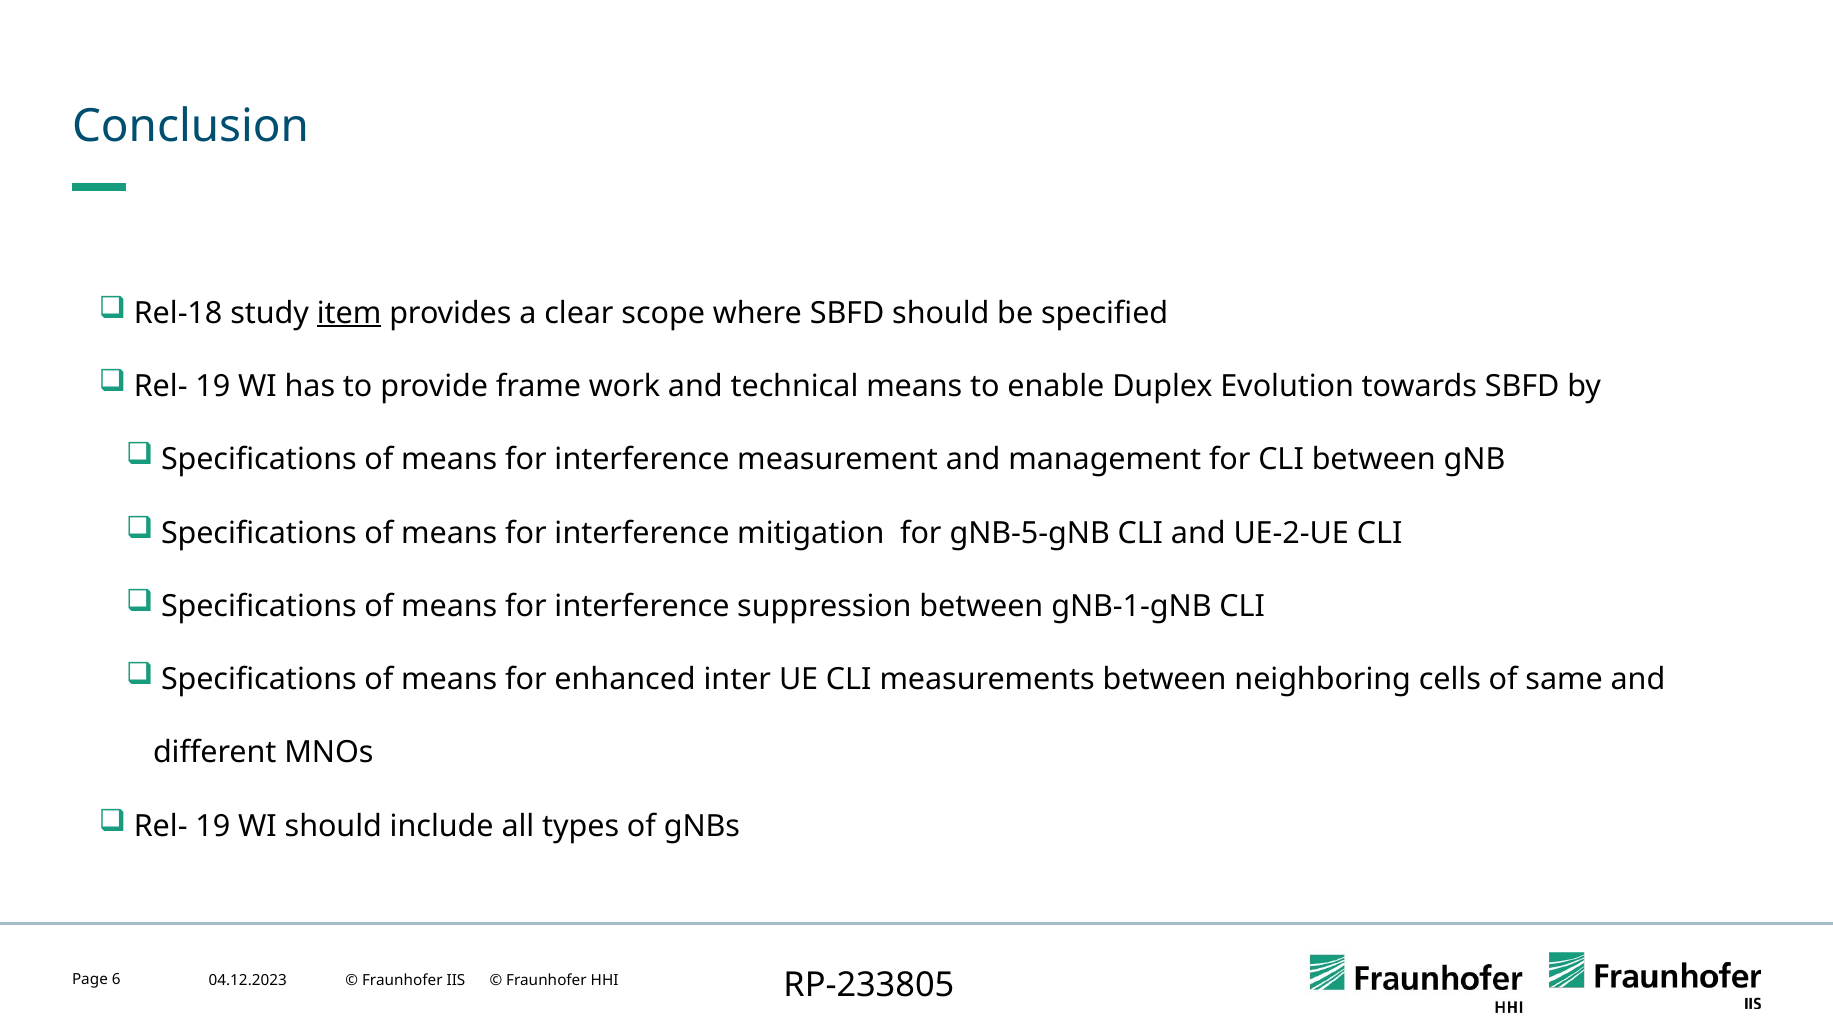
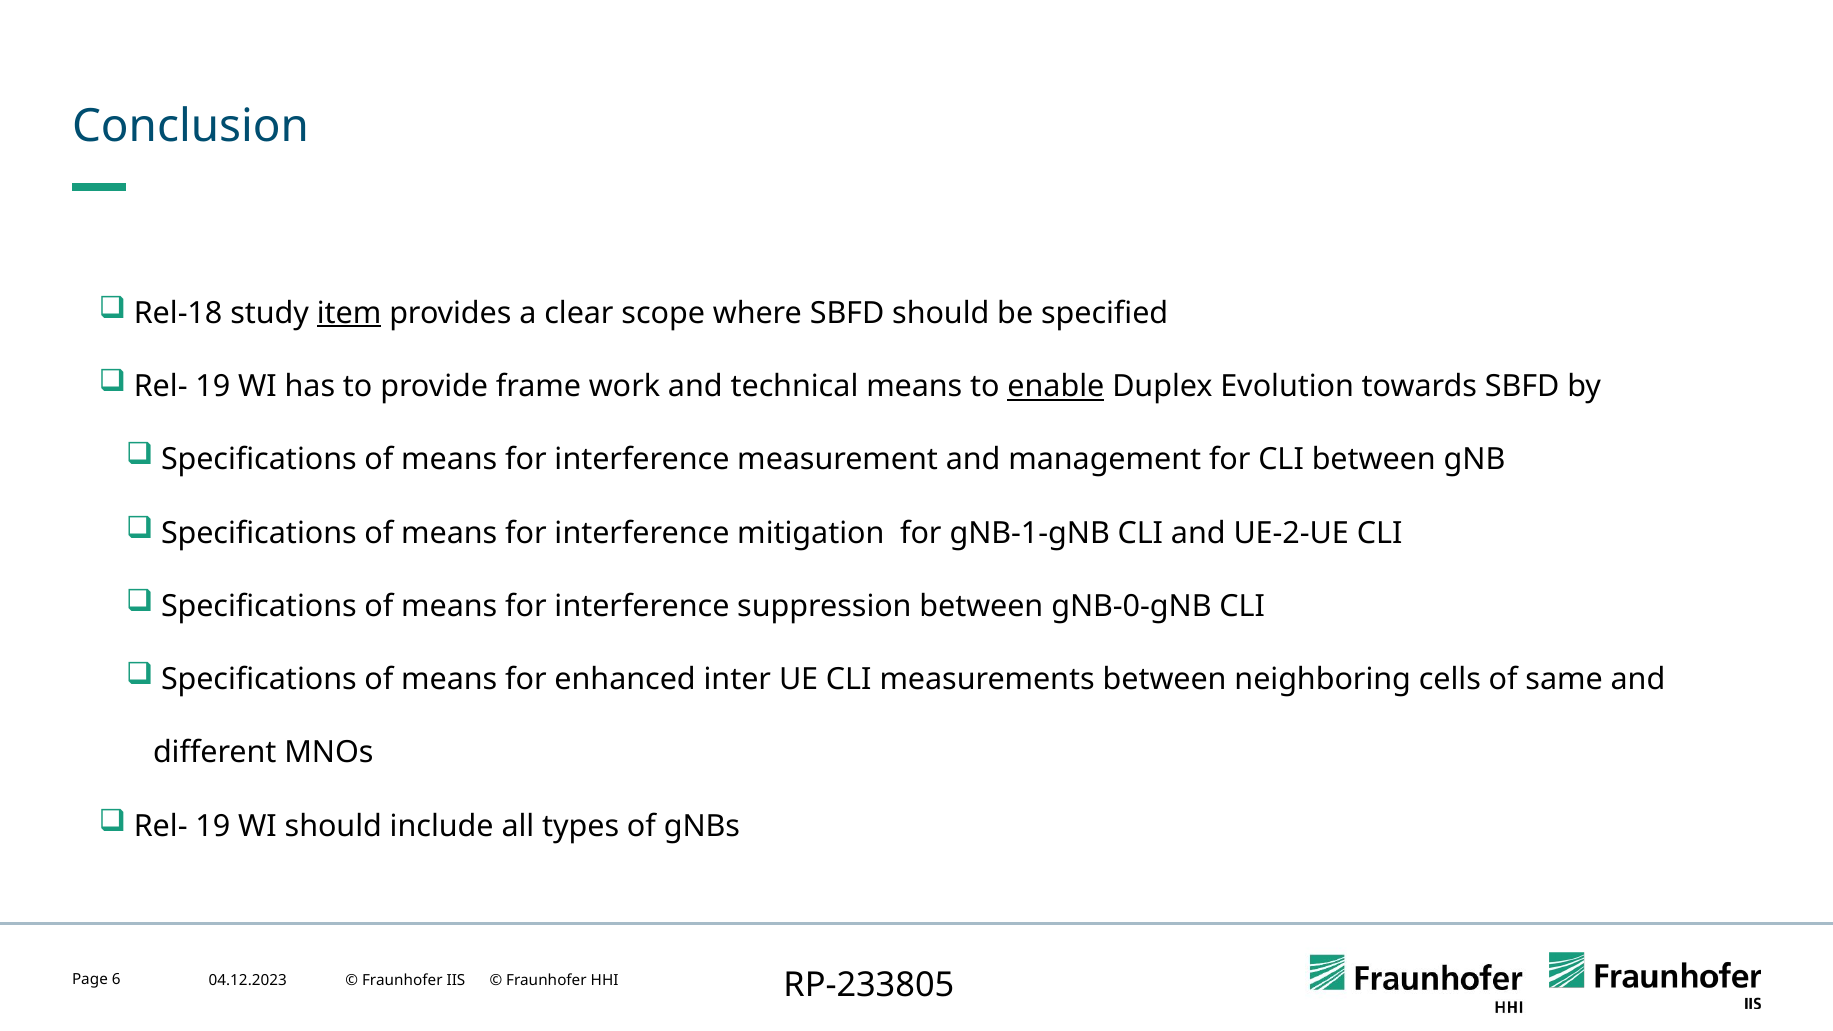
enable underline: none -> present (1056, 386)
gNB-5-gNB: gNB-5-gNB -> gNB-1-gNB (1030, 533)
gNB-1-gNB: gNB-1-gNB -> gNB-0-gNB (1131, 606)
